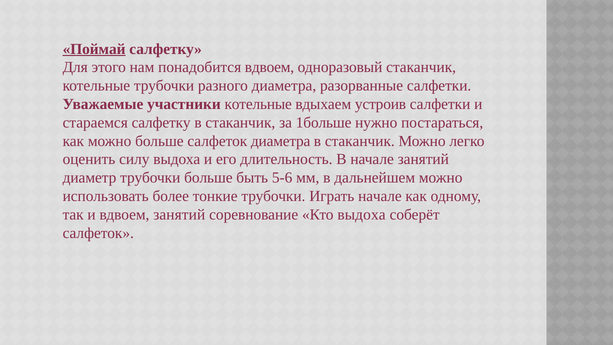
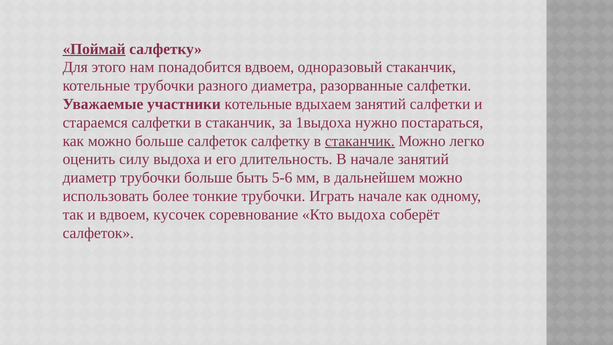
вдыхаем устроив: устроив -> занятий (380, 104)
стараемся салфетку: салфетку -> салфетки (161, 123)
1больше: 1больше -> 1выдоха (324, 123)
салфеток диаметра: диаметра -> салфетку (281, 141)
стаканчик underline: none -> present (360, 141)
вдвоем занятий: занятий -> кусочек (179, 214)
